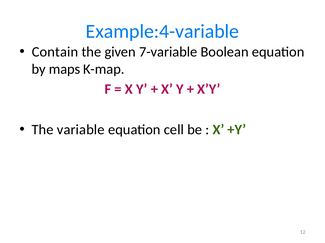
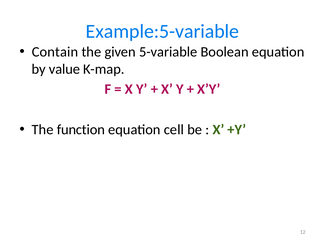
Example:4-variable: Example:4-variable -> Example:5-variable (162, 31)
7-variable: 7-variable -> 5-variable (168, 52)
maps: maps -> value (65, 69)
variable: variable -> function (81, 130)
